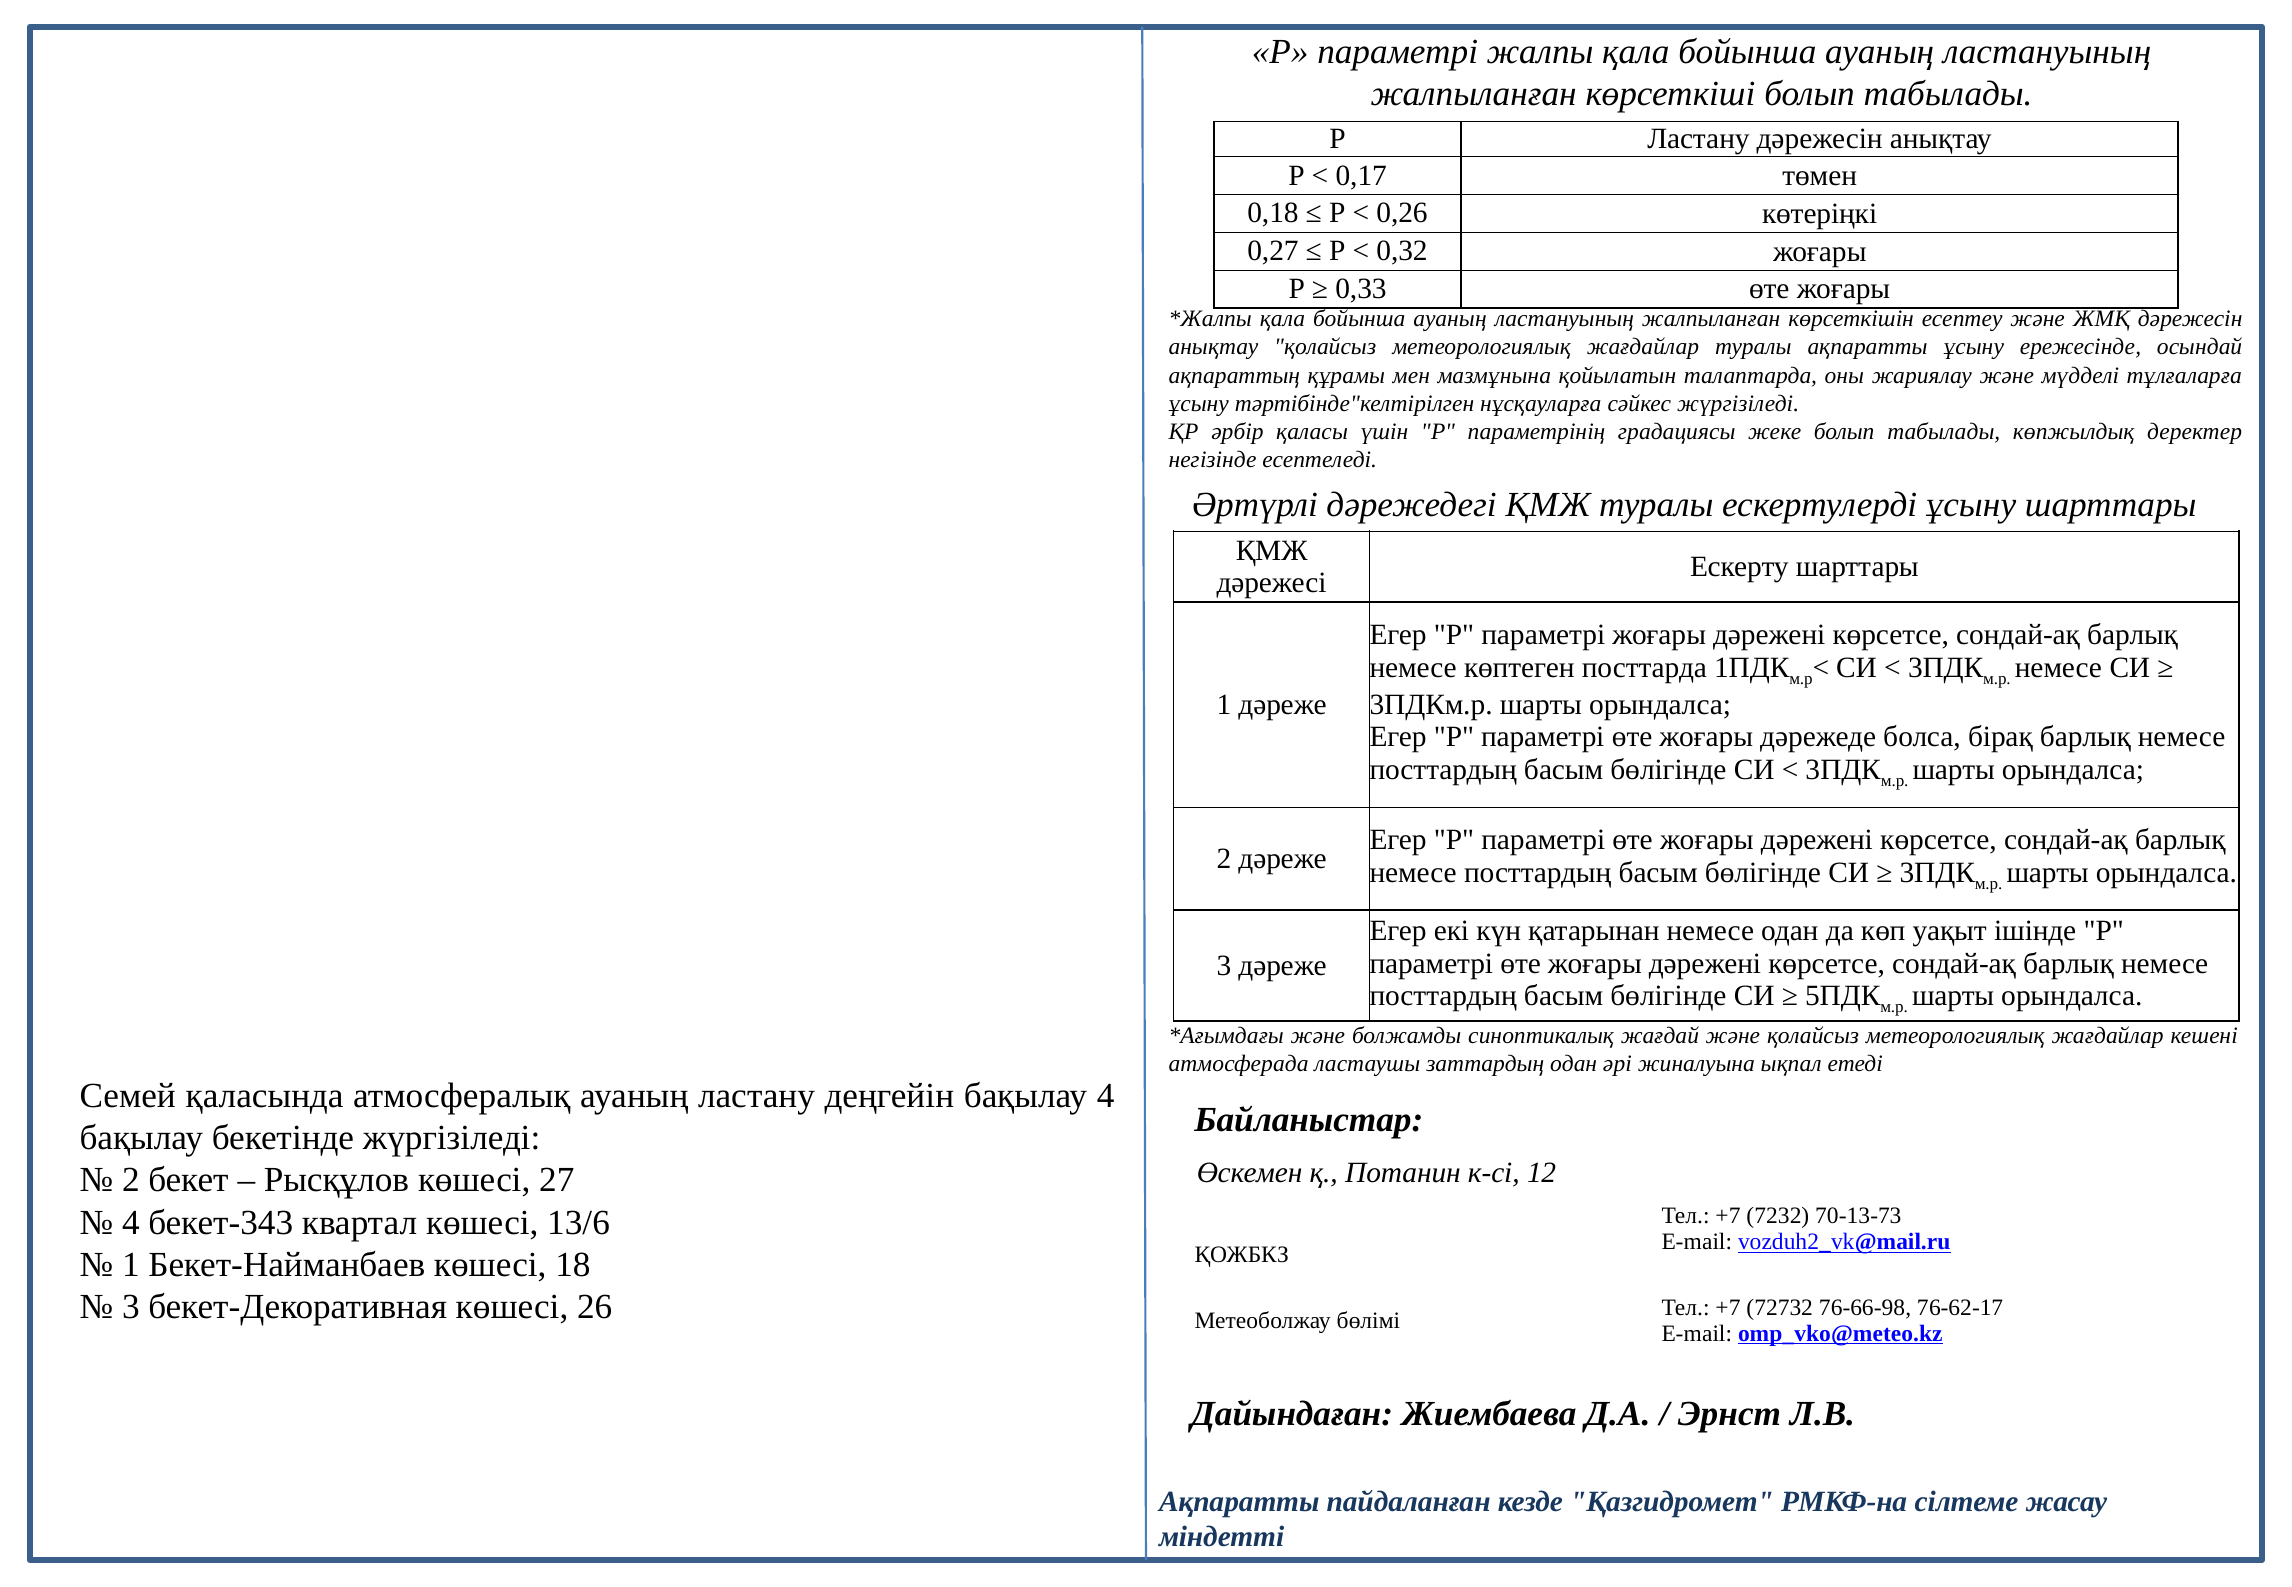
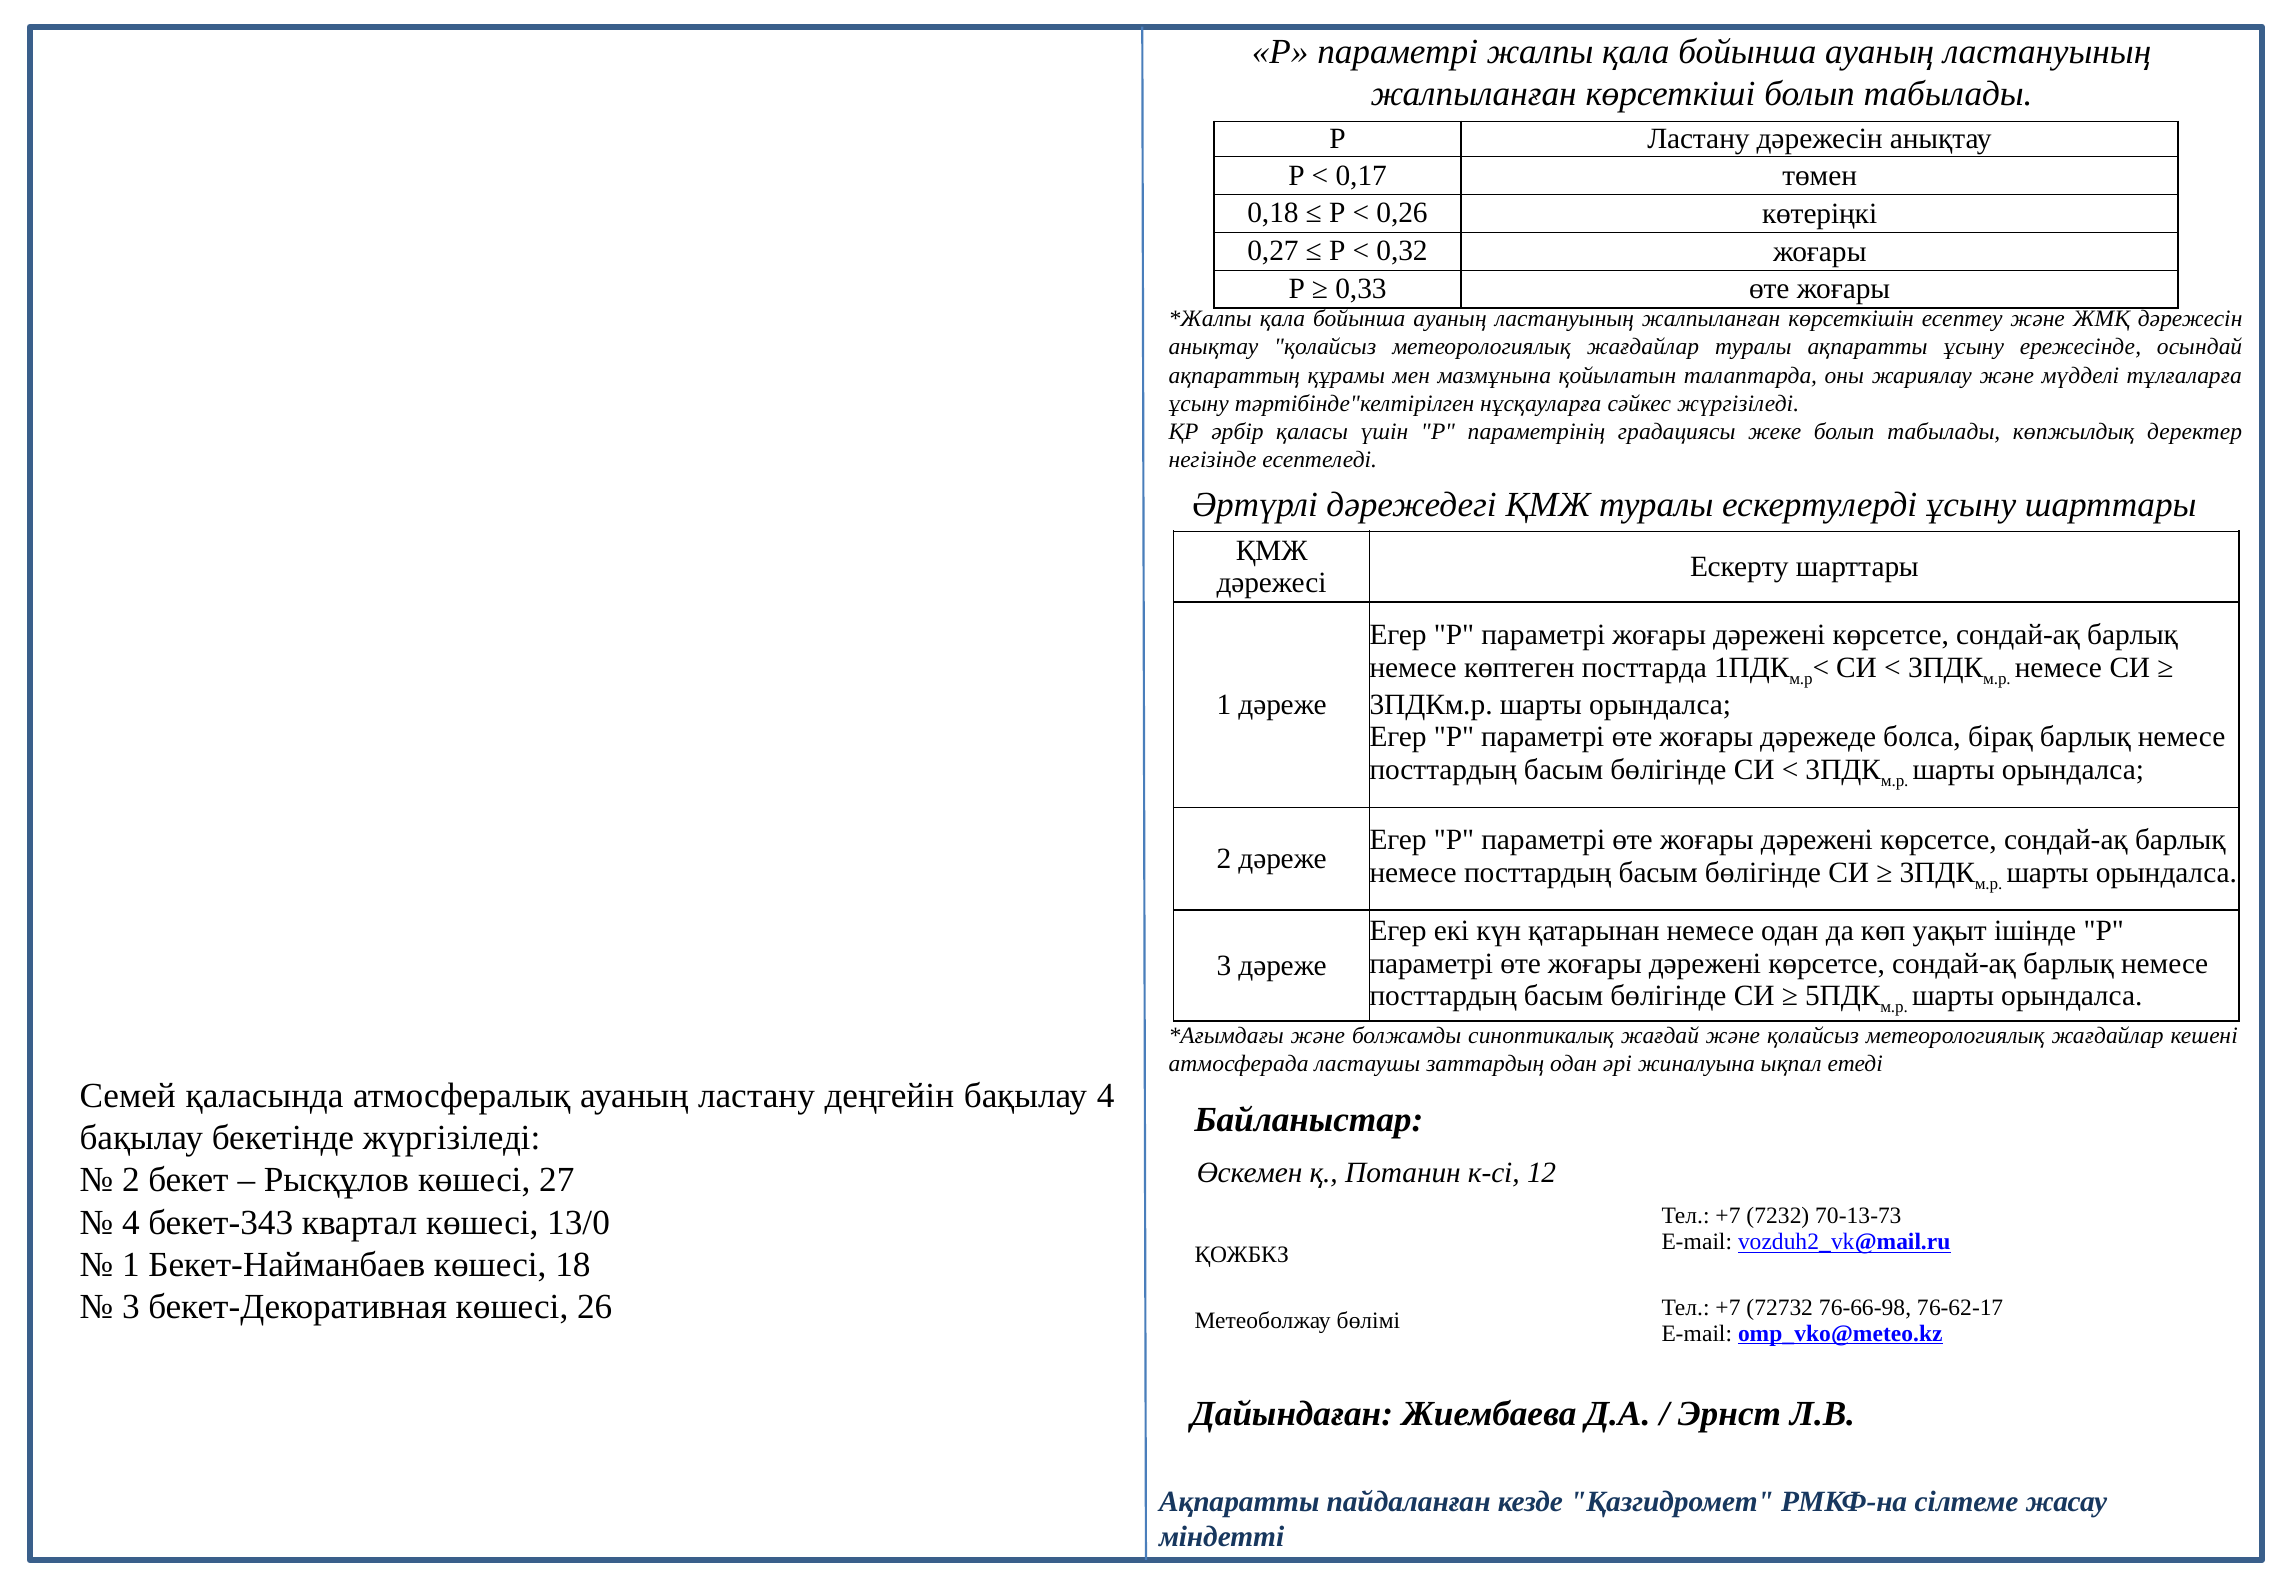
13/6: 13/6 -> 13/0 (579, 1222)
